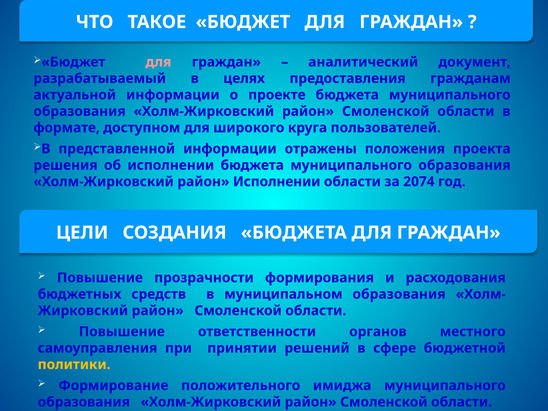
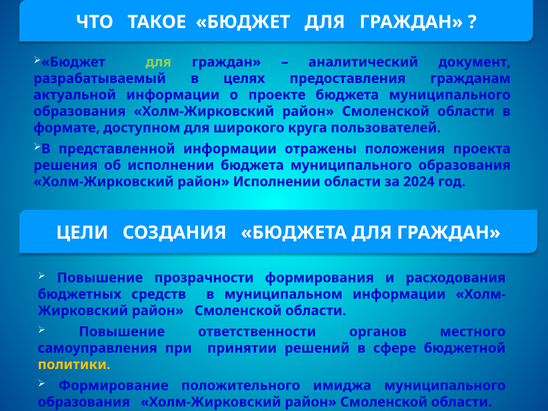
для colour: pink -> light green (158, 62)
2074: 2074 -> 2024 (419, 182)
муниципальном образования: образования -> информации (399, 294)
